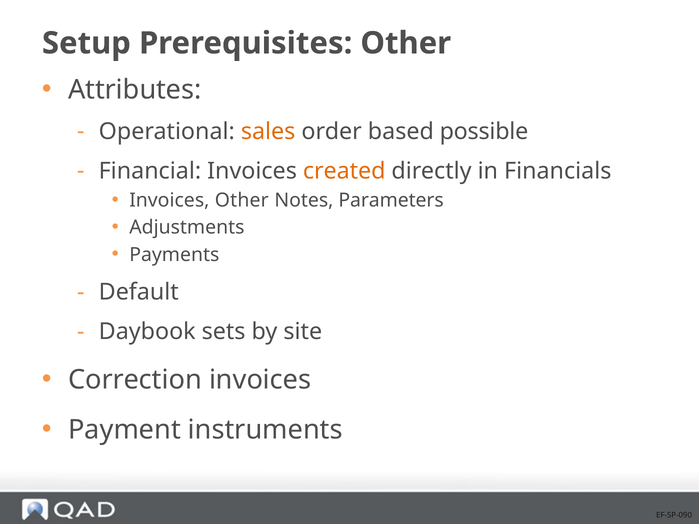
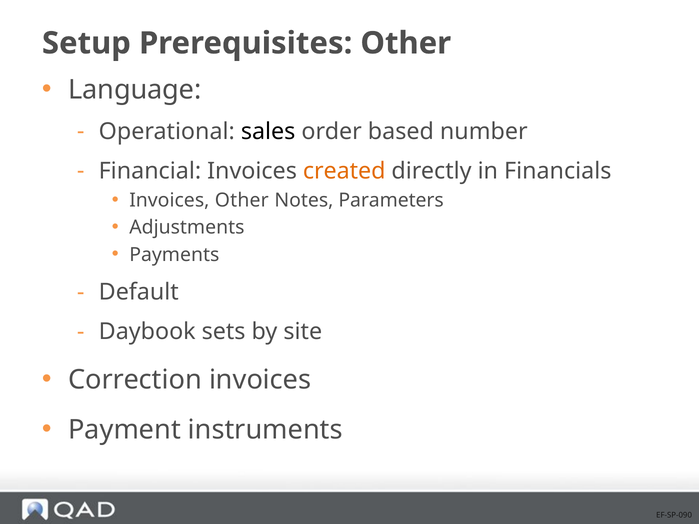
Attributes: Attributes -> Language (135, 90)
sales colour: orange -> black (268, 131)
possible: possible -> number (484, 131)
